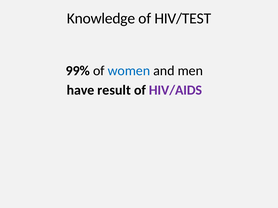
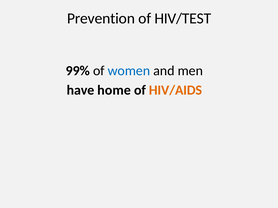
Knowledge: Knowledge -> Prevention (101, 18)
result: result -> home (114, 90)
HIV/AIDS colour: purple -> orange (176, 90)
